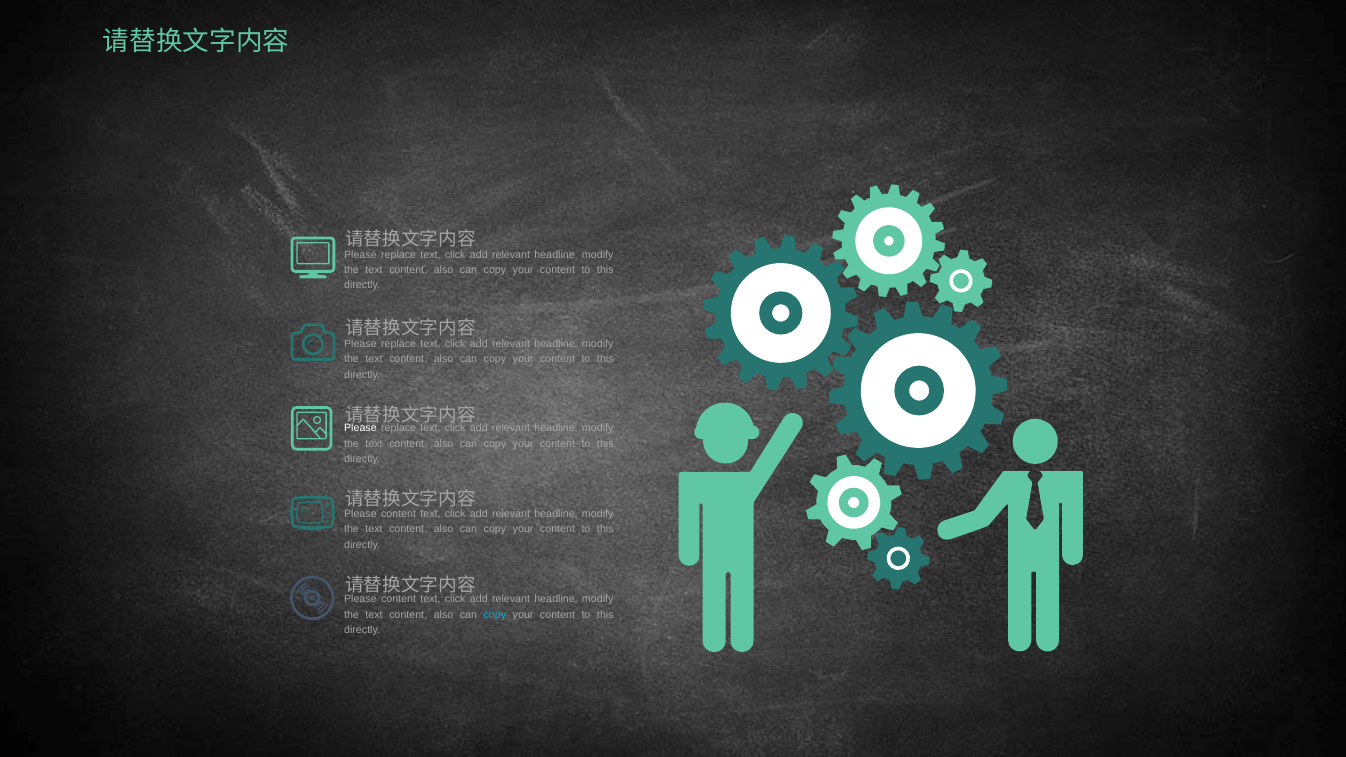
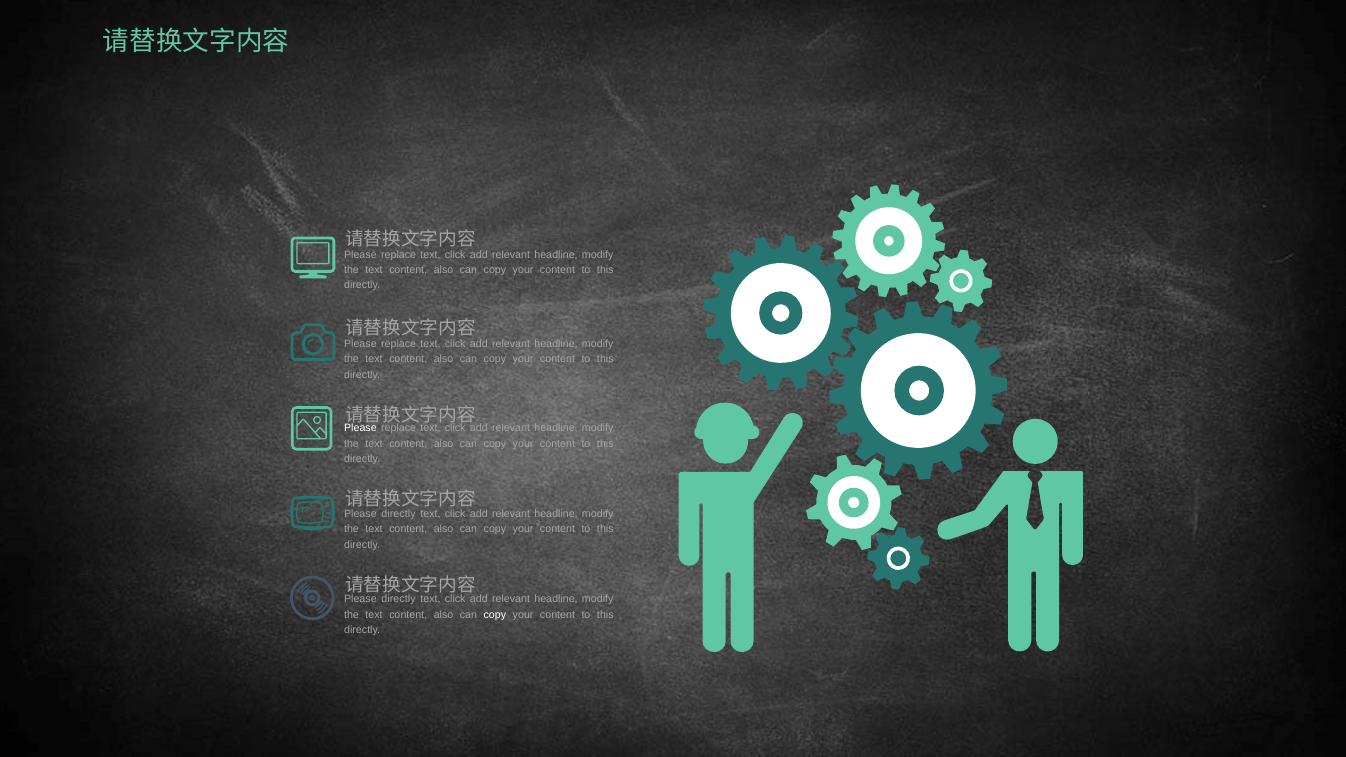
content: content -> directly (398, 514)
content: content -> directly (398, 599)
copy colour: light blue -> white (495, 615)
